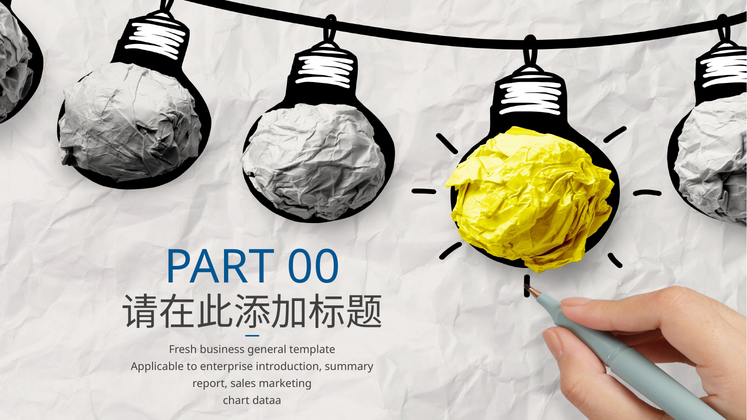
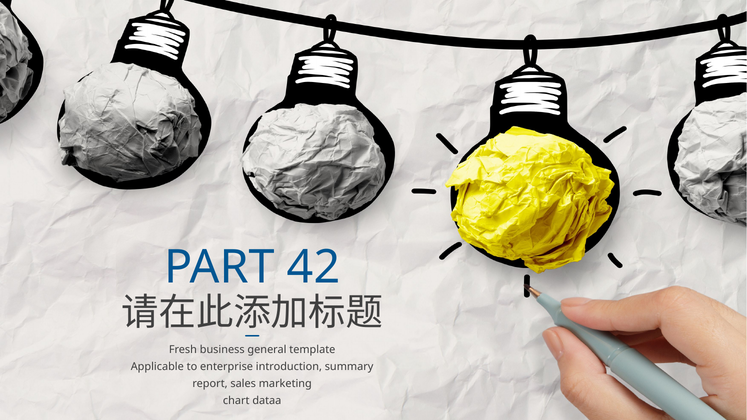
00: 00 -> 42 (314, 267)
